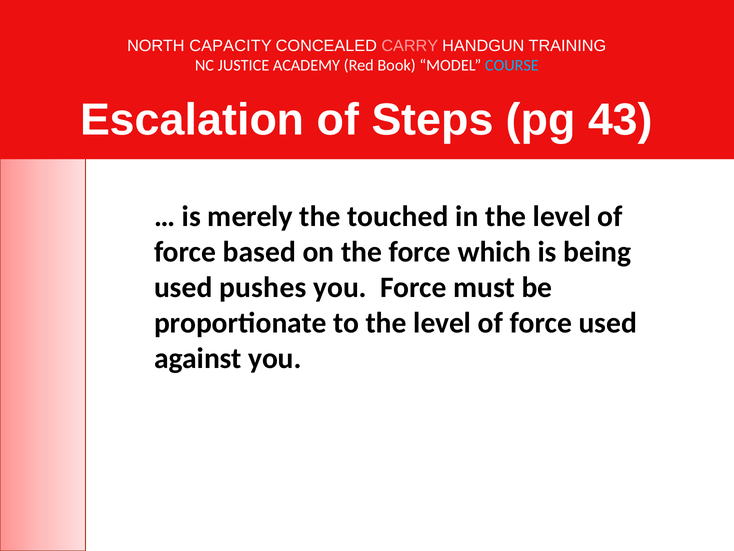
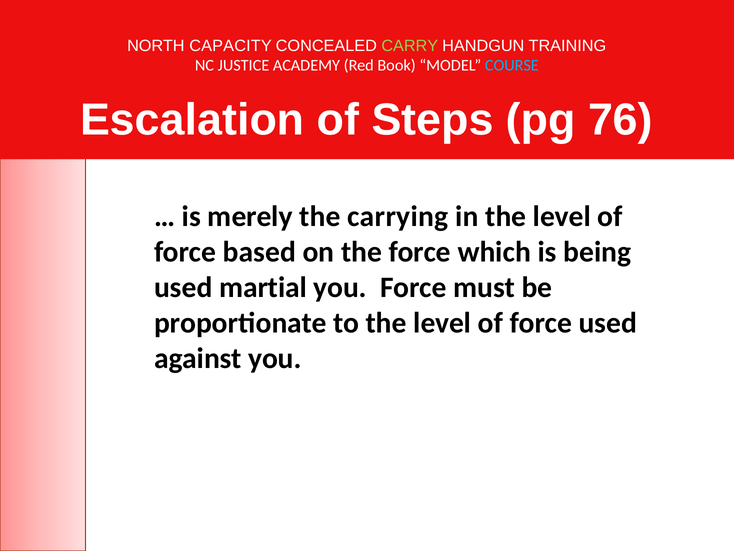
CARRY colour: pink -> light green (410, 46)
43: 43 -> 76 (620, 120)
touched: touched -> carrying (398, 216)
pushes: pushes -> martial (263, 287)
